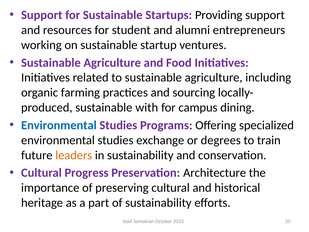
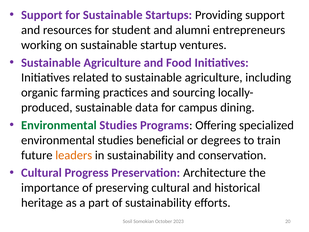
with: with -> data (147, 107)
Environmental colour: blue -> green (59, 125)
exchange: exchange -> beneficial (160, 140)
